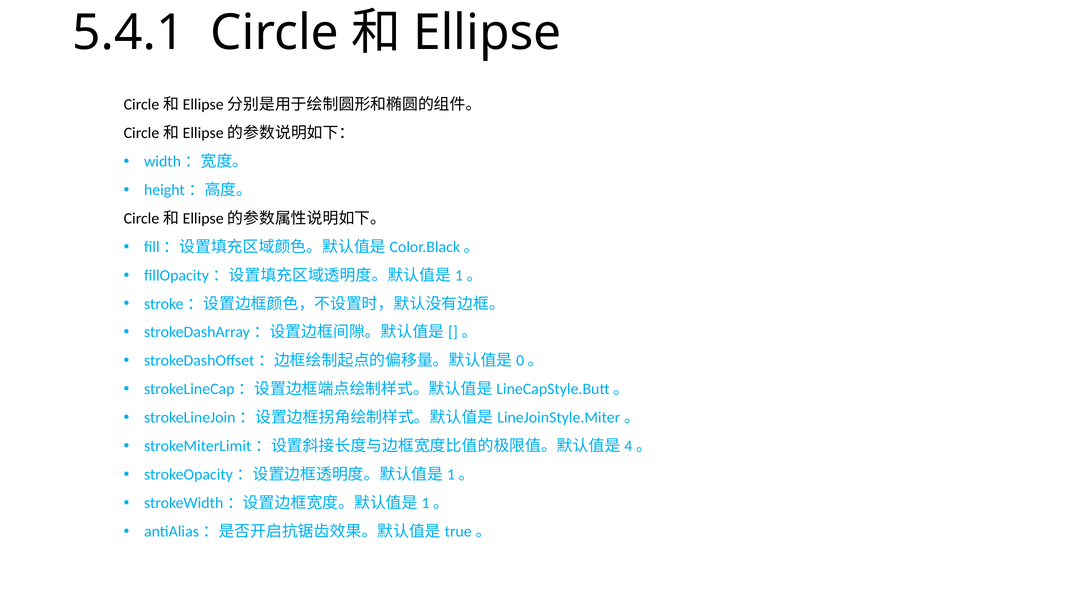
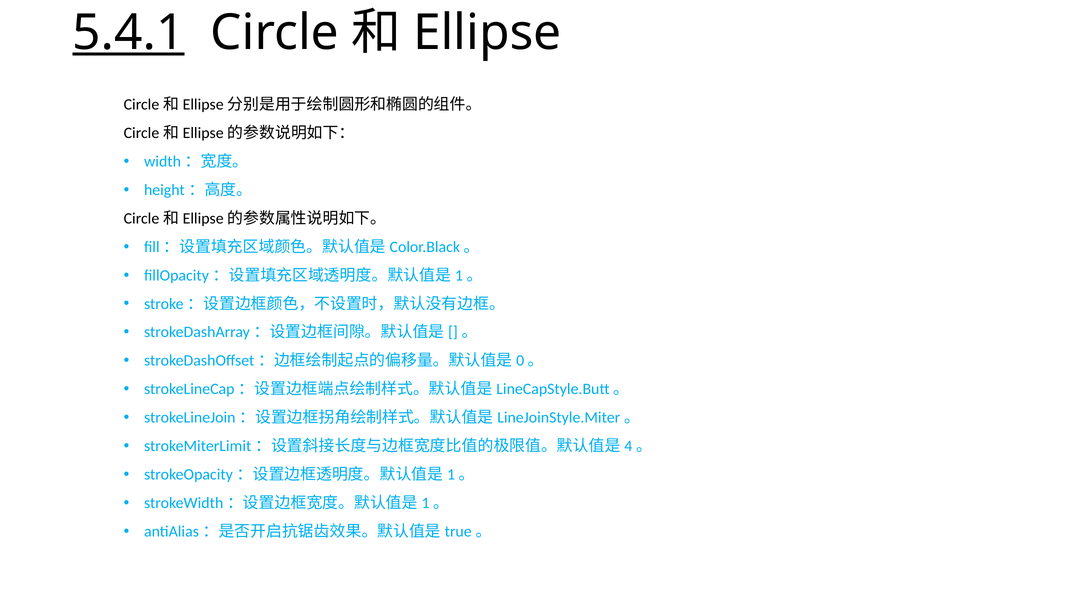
5.4.1 underline: none -> present (128, 33)
